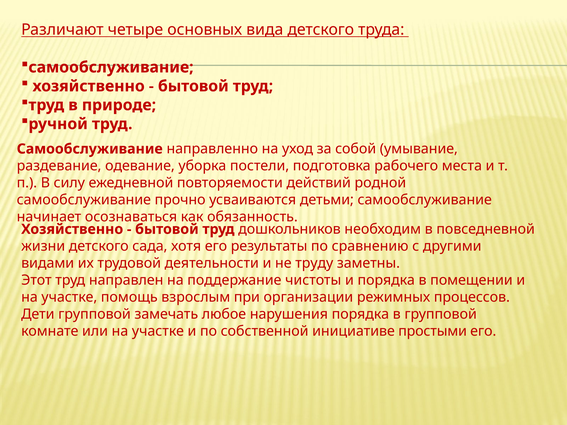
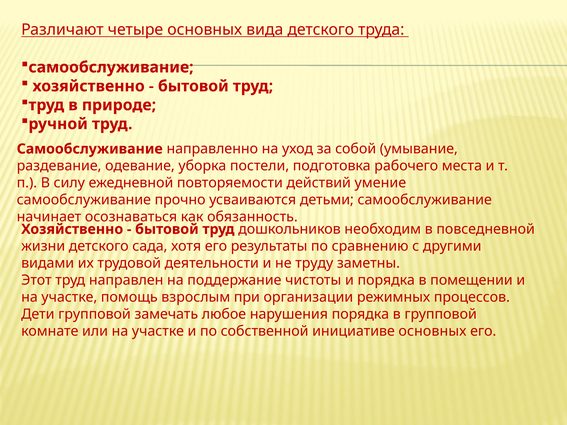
родной: родной -> умение (380, 183)
инициативе простыми: простыми -> основных (432, 331)
